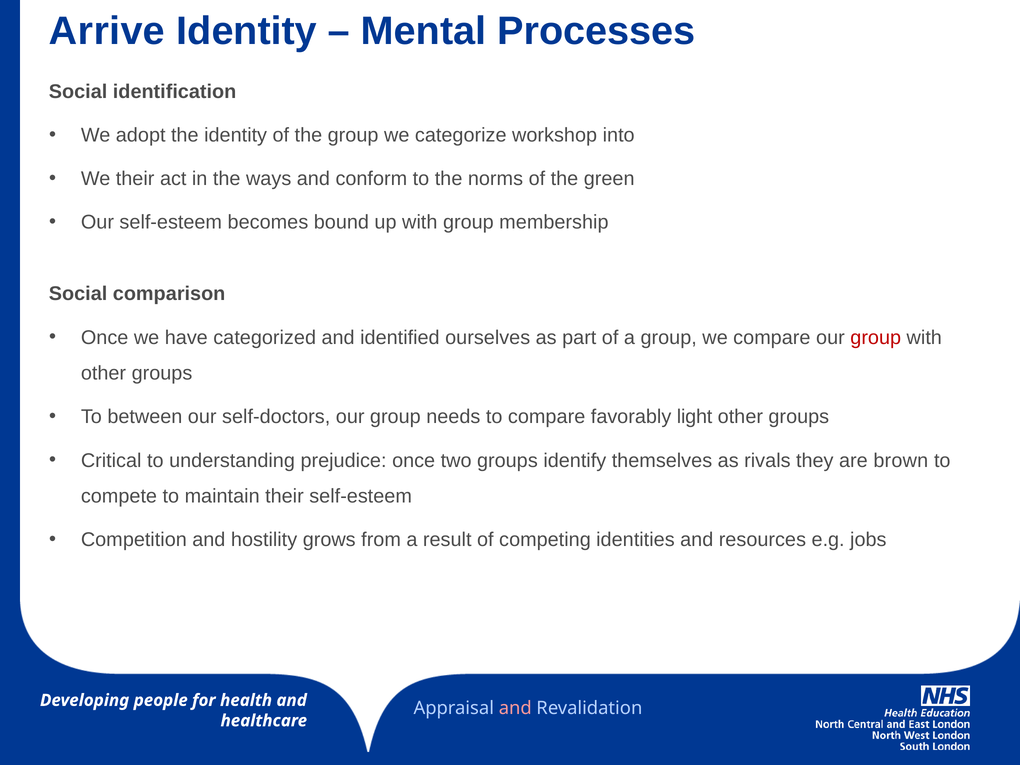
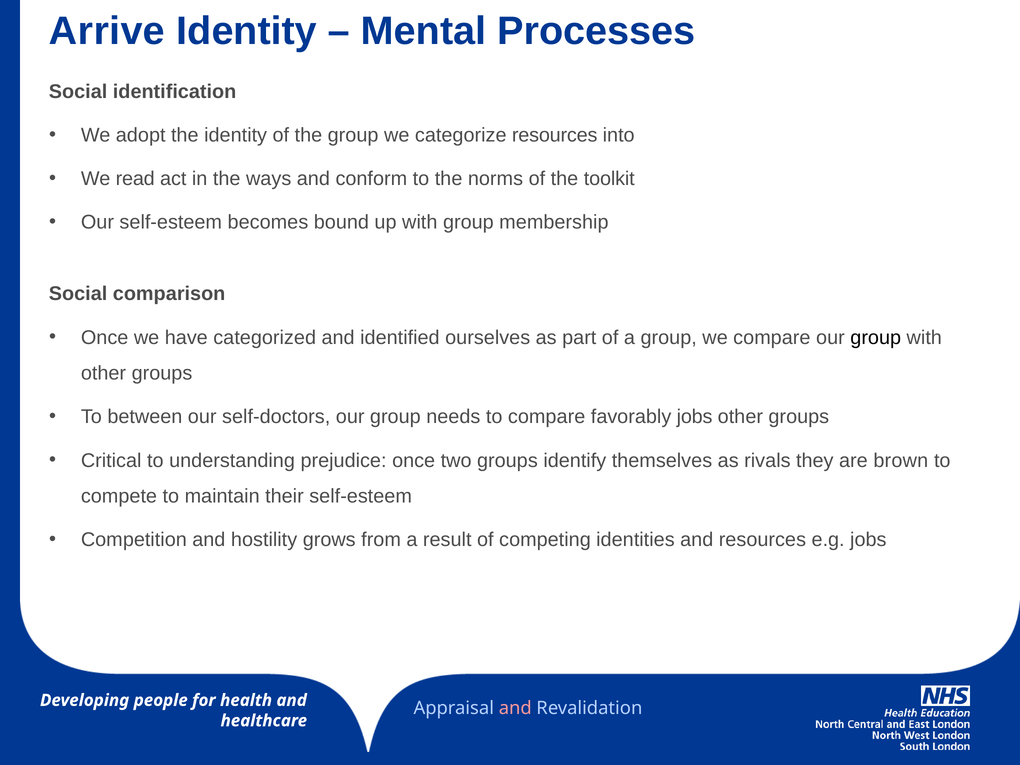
categorize workshop: workshop -> resources (555, 135)
We their: their -> read (135, 179)
green: green -> toolkit (609, 179)
group colour: red -> black (876, 337)
favorably light: light -> jobs (695, 417)
